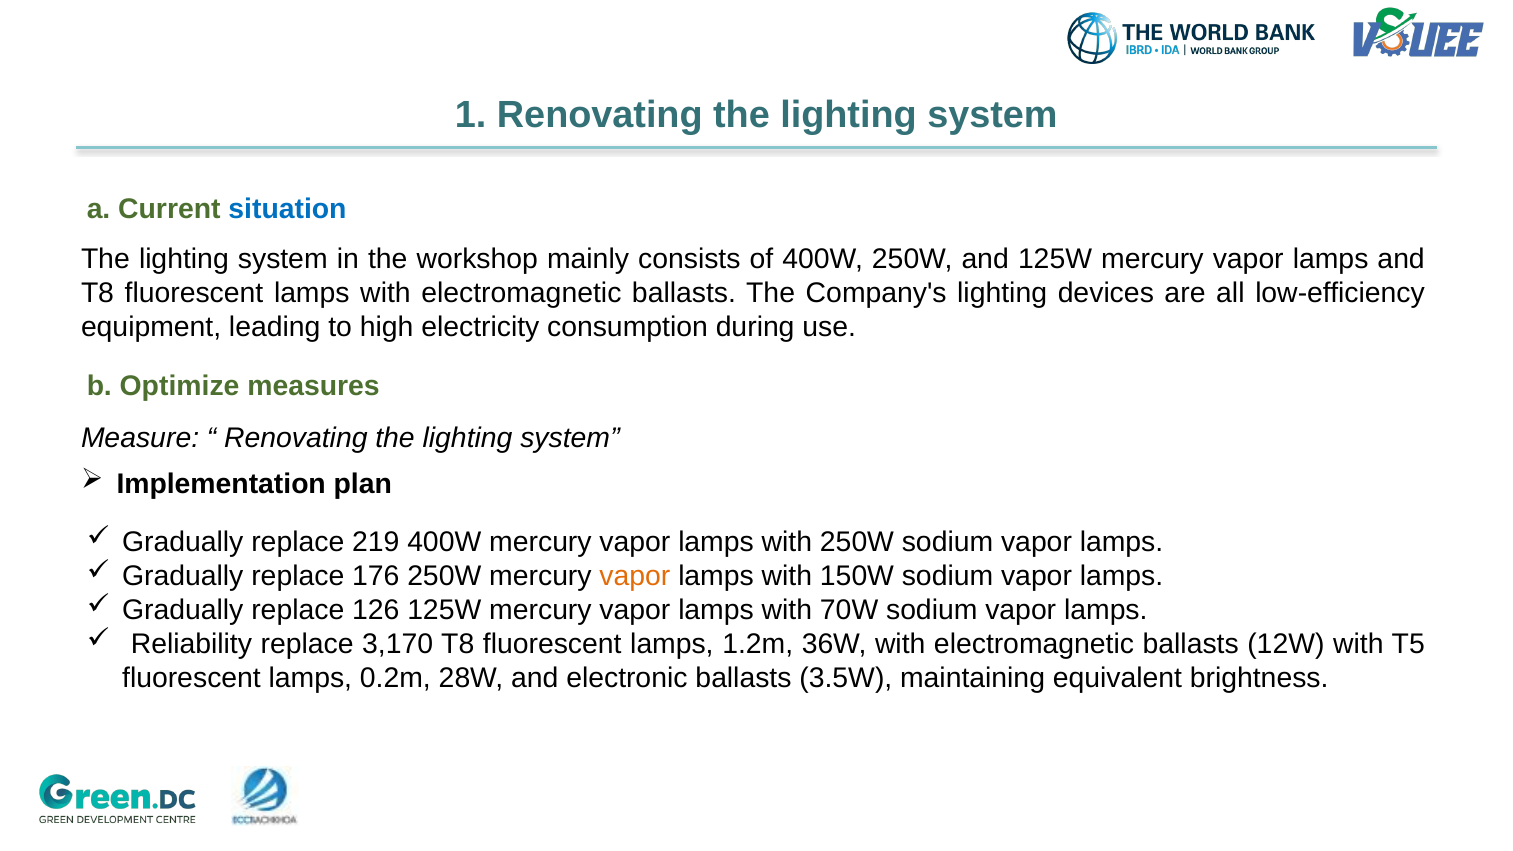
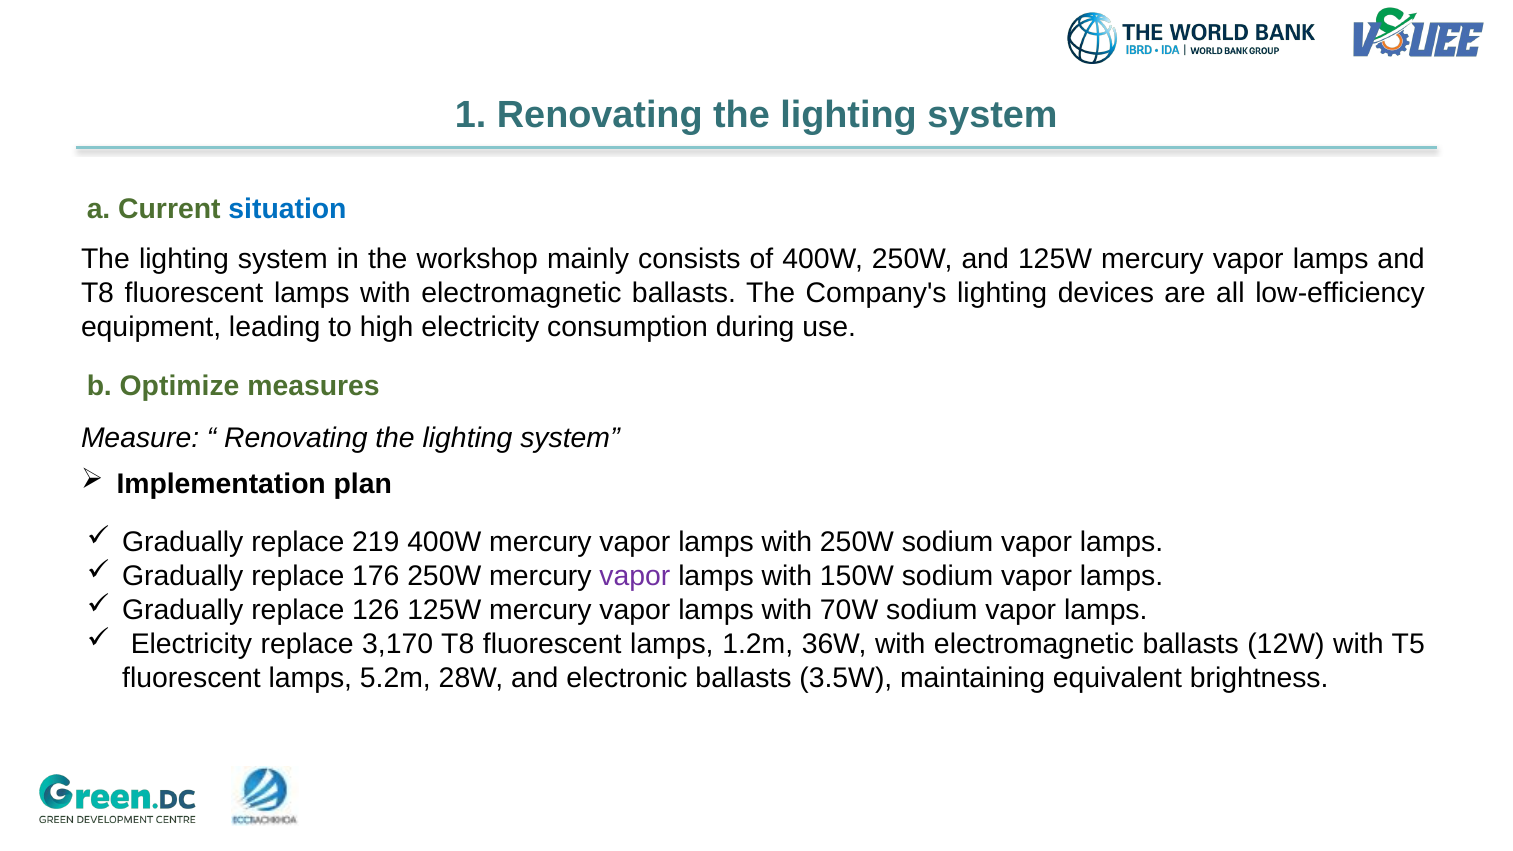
vapor colour: orange -> purple (635, 576)
Reliability: Reliability -> Electricity (191, 645)
0.2m: 0.2m -> 5.2m (395, 679)
